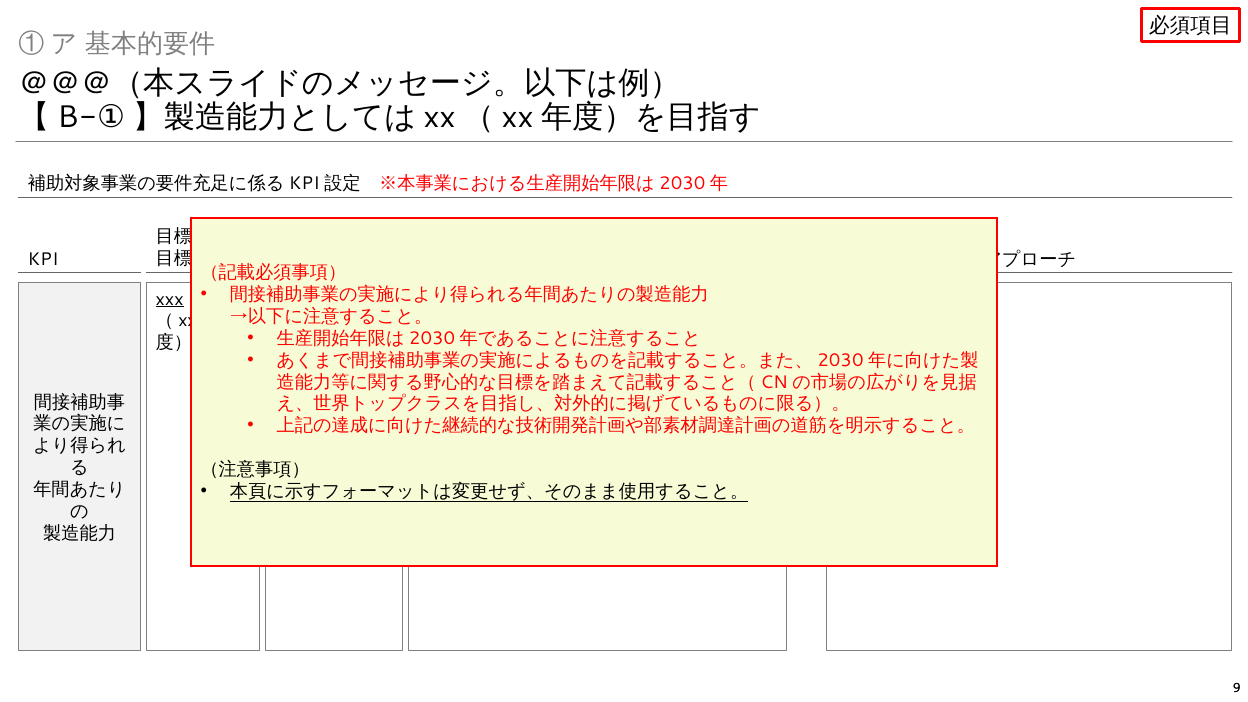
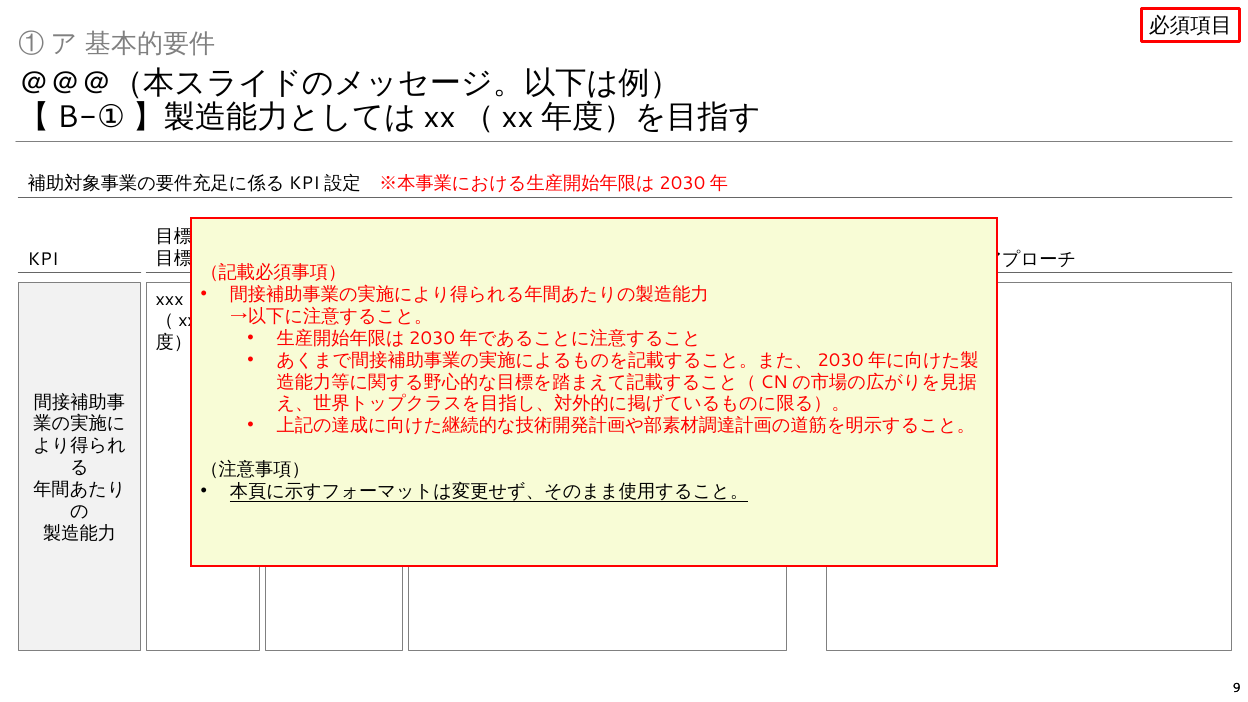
xxx underline: present -> none (170, 299)
